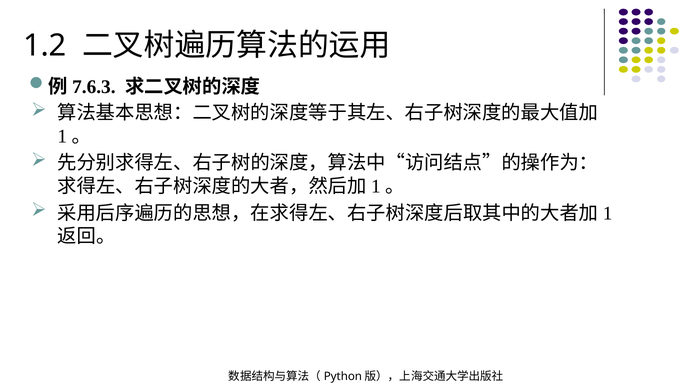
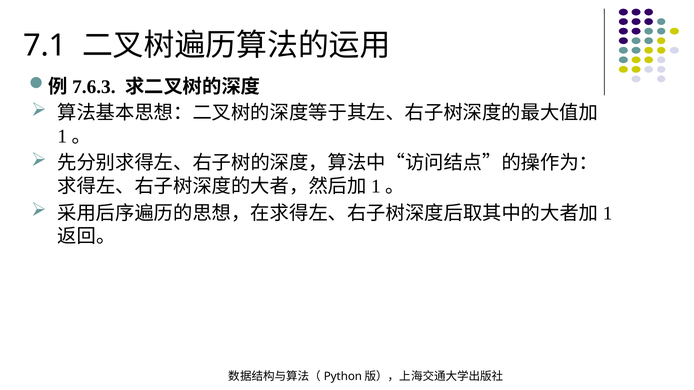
1.2: 1.2 -> 7.1 (45, 46)
